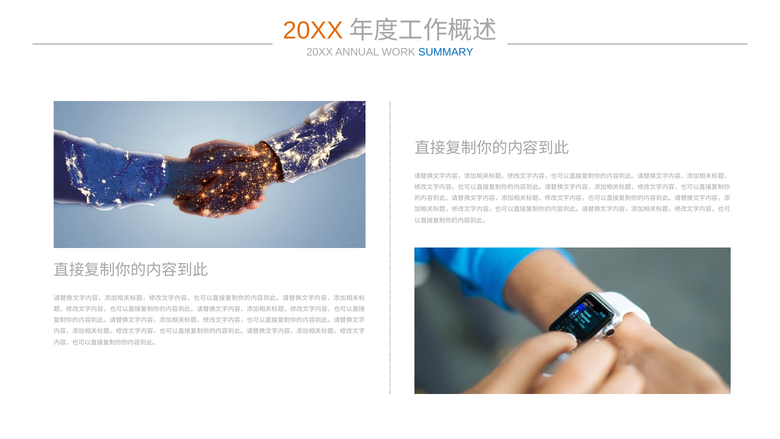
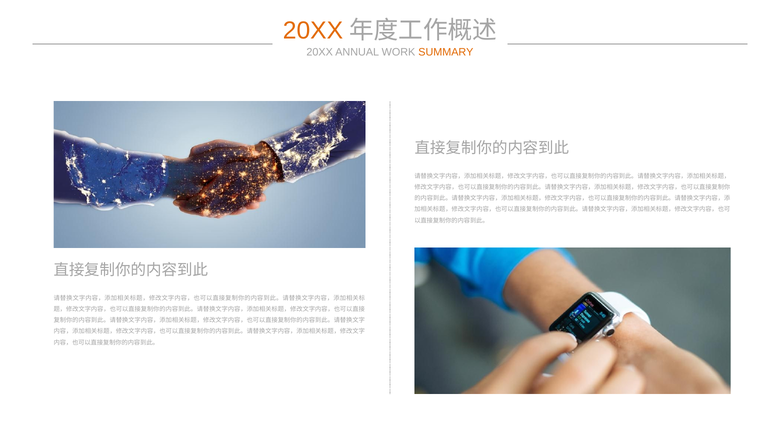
SUMMARY colour: blue -> orange (446, 52)
